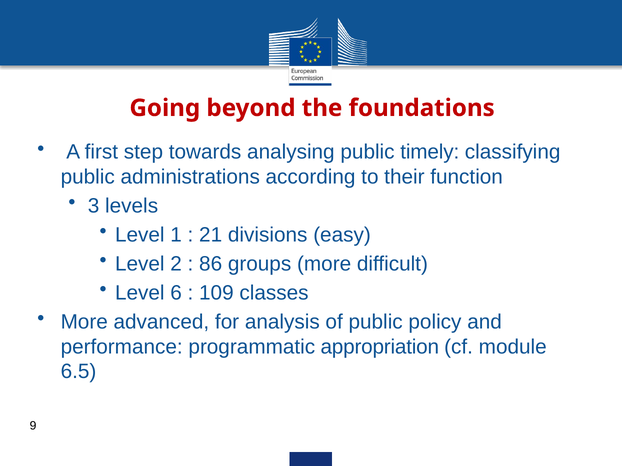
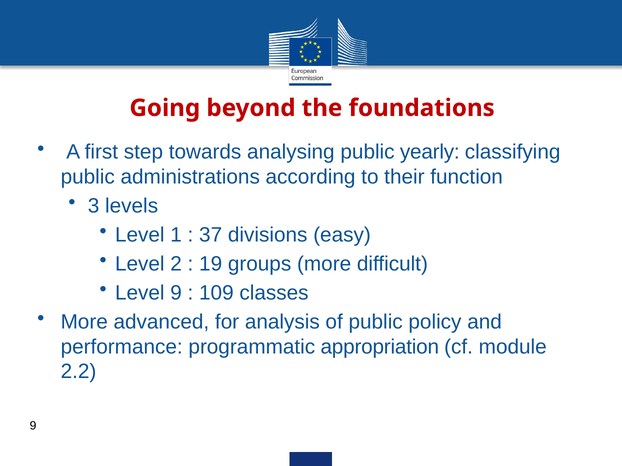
timely: timely -> yearly (430, 152)
21: 21 -> 37 (211, 235)
86: 86 -> 19 (211, 264)
Level 6: 6 -> 9 (176, 293)
6.5: 6.5 -> 2.2 (79, 372)
